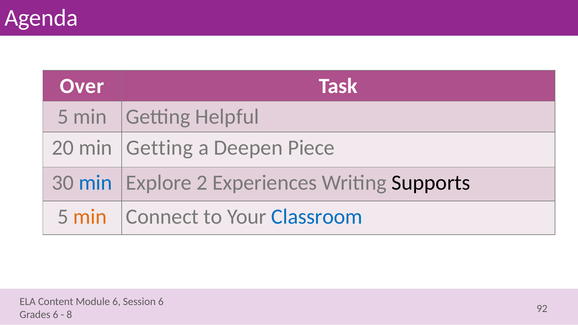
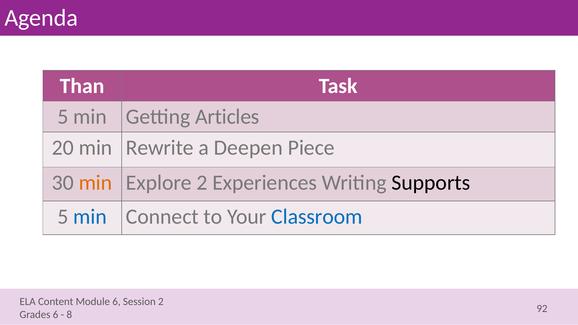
Over: Over -> Than (82, 86)
Helpful: Helpful -> Articles (227, 117)
20 min Getting: Getting -> Rewrite (160, 148)
min colour: blue -> orange (96, 183)
min colour: orange -> blue (90, 217)
6: 6 -> 2 (161, 302)
